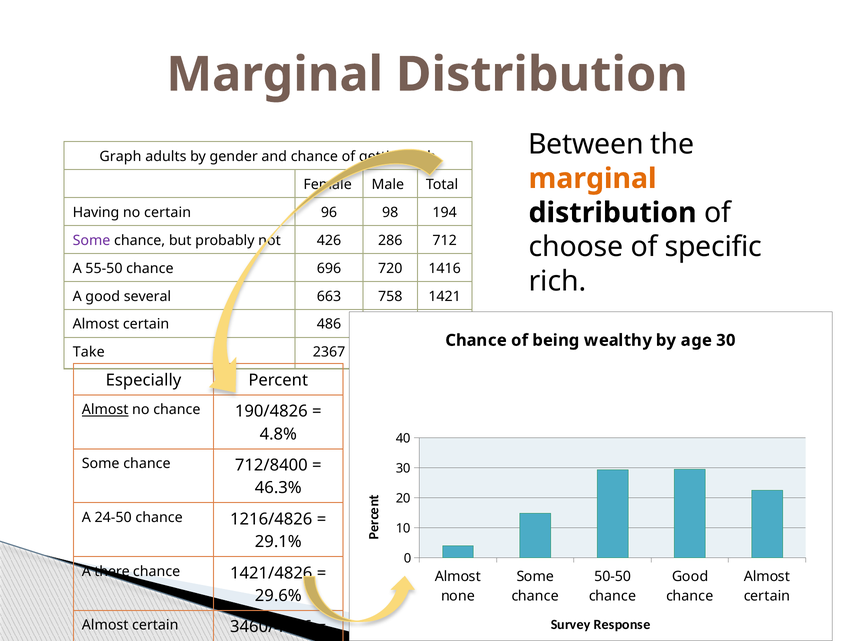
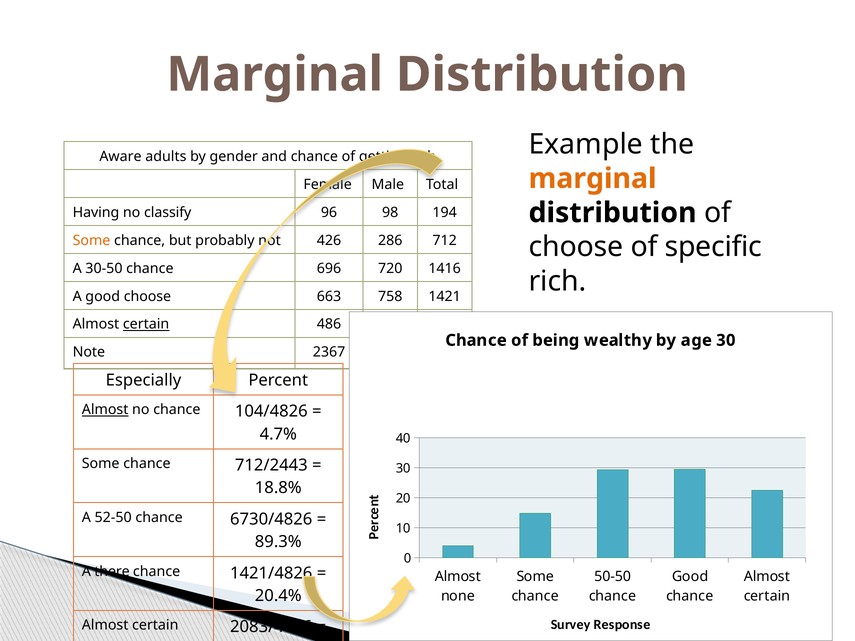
Between: Between -> Example (586, 144)
Graph: Graph -> Aware (120, 157)
no certain: certain -> classify (168, 213)
Some colour: purple -> orange (92, 240)
55-50: 55-50 -> 30-50 (104, 268)
good several: several -> choose (147, 296)
certain underline: none -> present (146, 324)
Take: Take -> Note (89, 352)
190/4826: 190/4826 -> 104/4826 (271, 412)
4.8%: 4.8% -> 4.7% (278, 434)
712/8400: 712/8400 -> 712/2443 (271, 466)
46.3%: 46.3% -> 18.8% (278, 488)
24-50: 24-50 -> 52-50 (113, 518)
1216/4826: 1216/4826 -> 6730/4826 (271, 519)
29.1%: 29.1% -> 89.3% (278, 542)
29.6%: 29.6% -> 20.4% (278, 596)
3460/4826: 3460/4826 -> 2083/4826 (271, 627)
